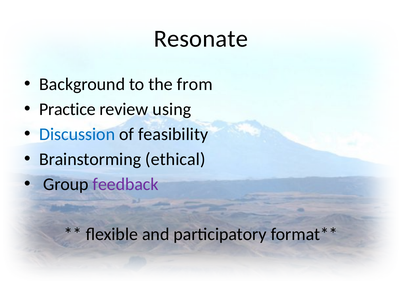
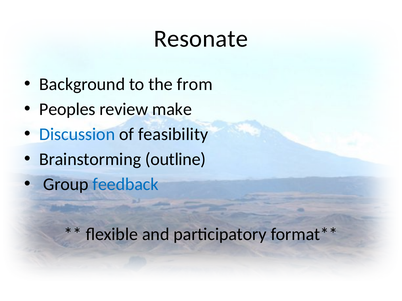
Practice: Practice -> Peoples (67, 109)
using: using -> make (172, 109)
ethical: ethical -> outline (176, 159)
feedback colour: purple -> blue (126, 184)
